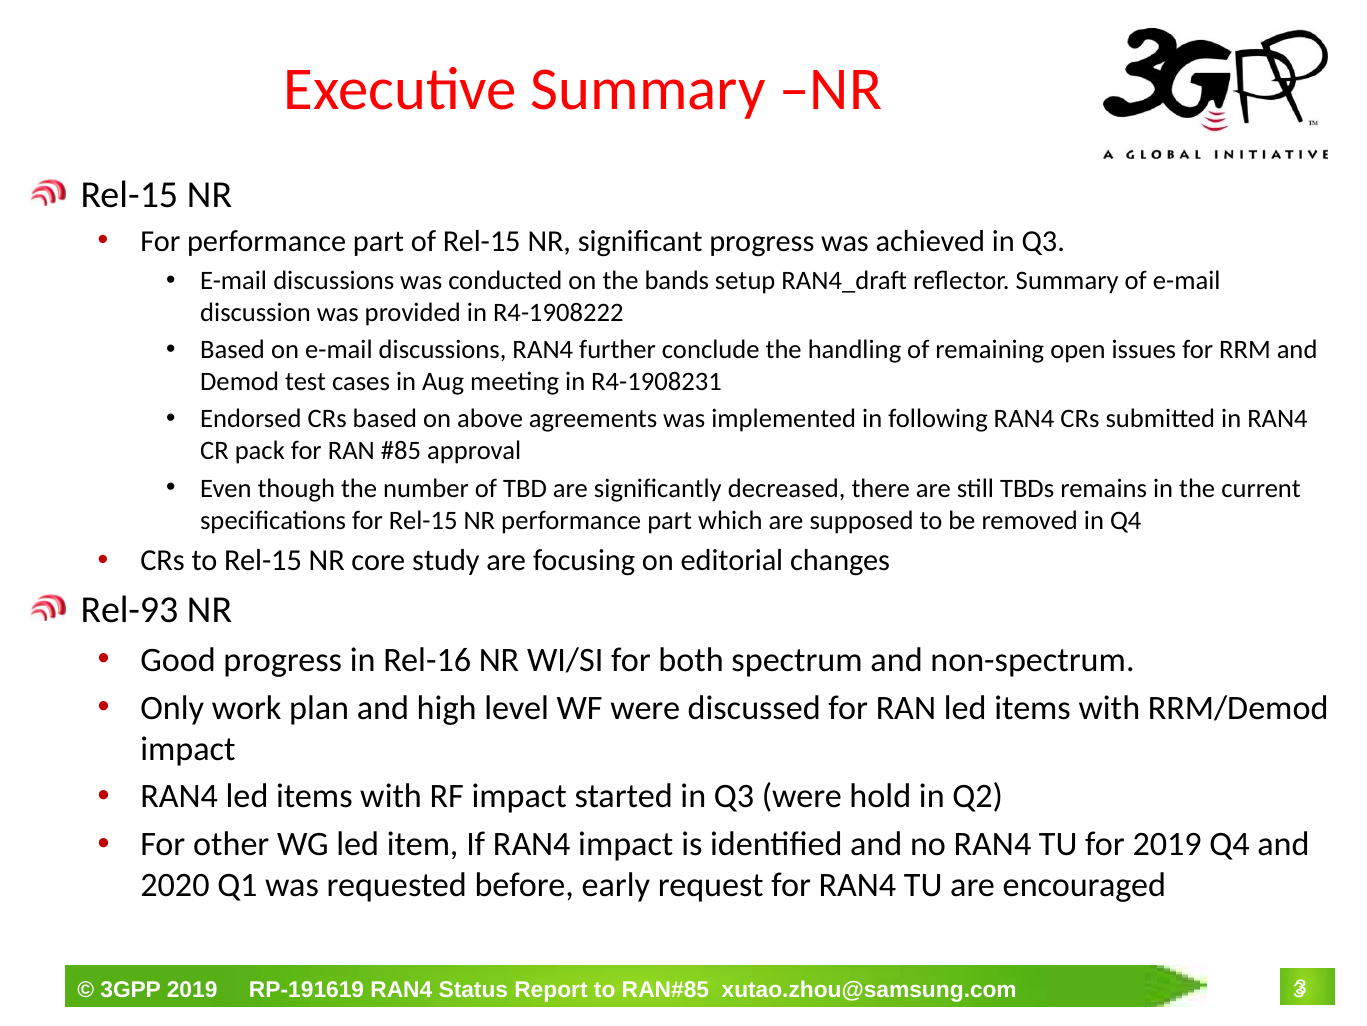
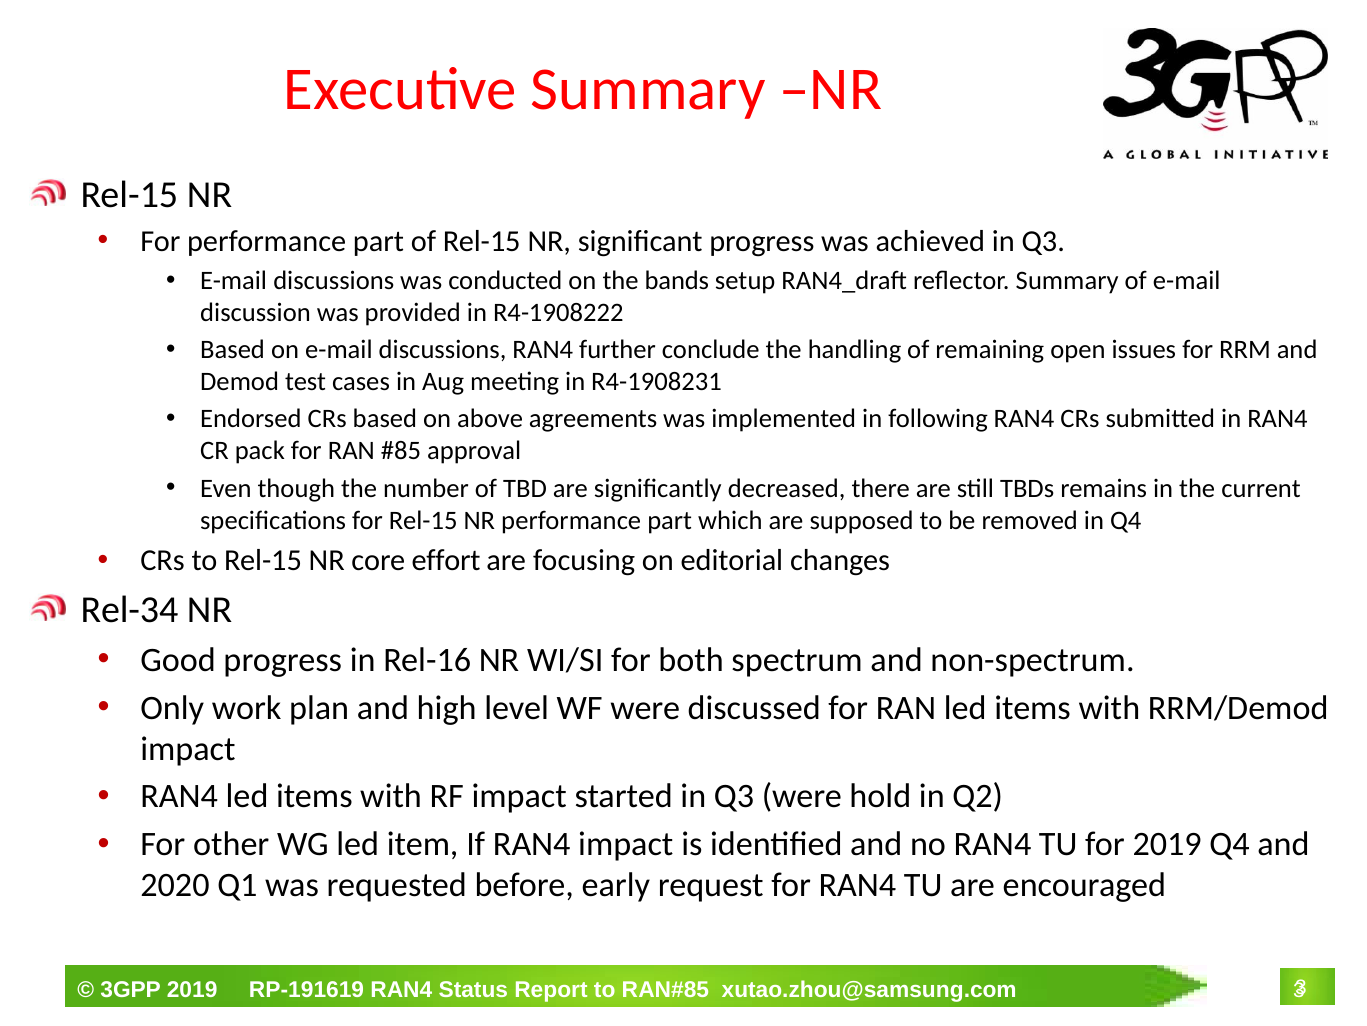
study: study -> effort (446, 560)
Rel-93: Rel-93 -> Rel-34 (129, 610)
